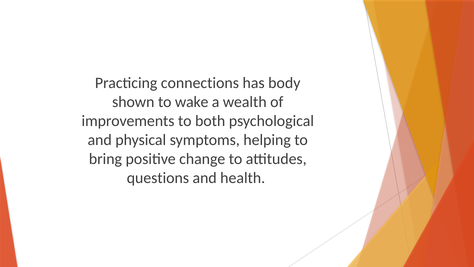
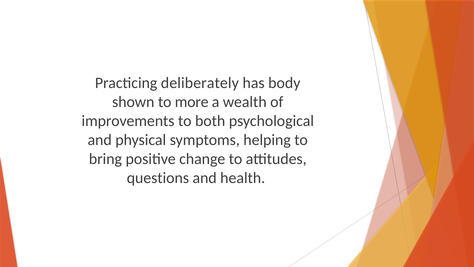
connections: connections -> deliberately (200, 83)
wake: wake -> more (192, 102)
